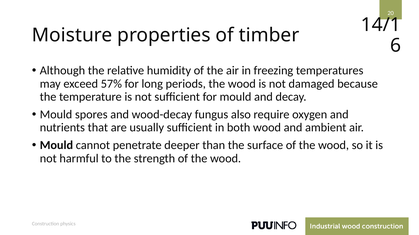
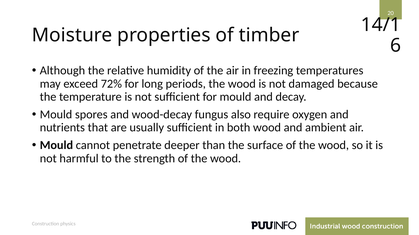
57%: 57% -> 72% (111, 84)
